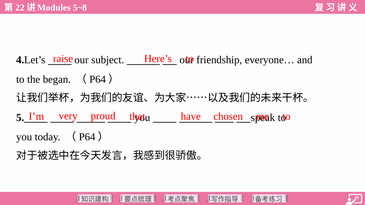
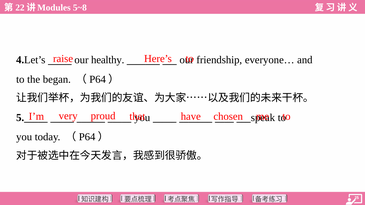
subject: subject -> healthy (108, 60)
